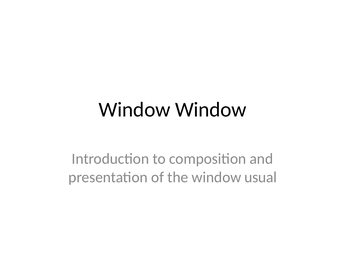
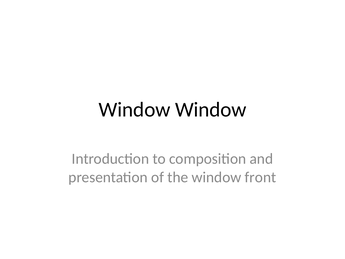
usual: usual -> front (260, 177)
